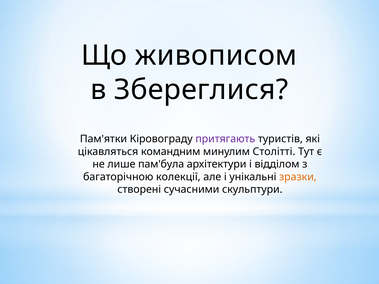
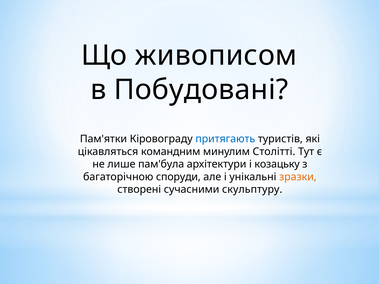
Збереглися: Збереглися -> Побудовані (201, 90)
притягають colour: purple -> blue (225, 139)
відділом: відділом -> козацьку (277, 164)
колекції: колекції -> споруди (178, 177)
скульптури: скульптури -> скульптуру (252, 190)
